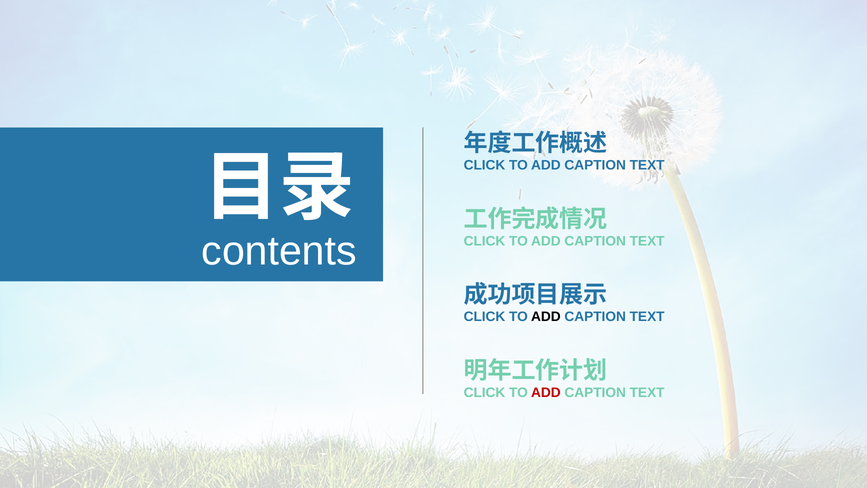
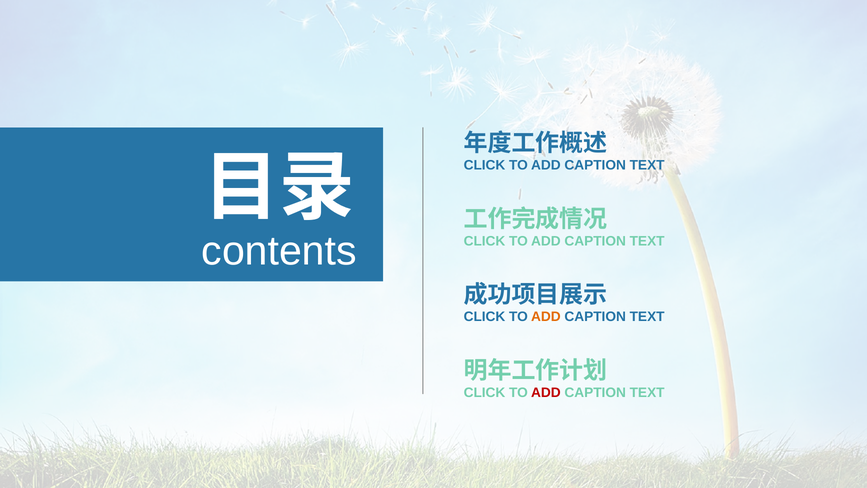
ADD colour: black -> orange (546, 317)
